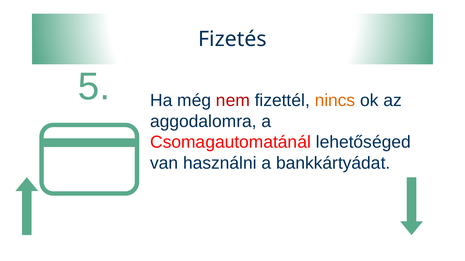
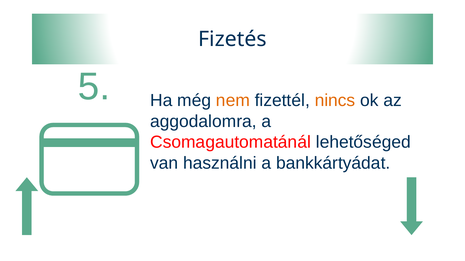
nem colour: red -> orange (233, 101)
